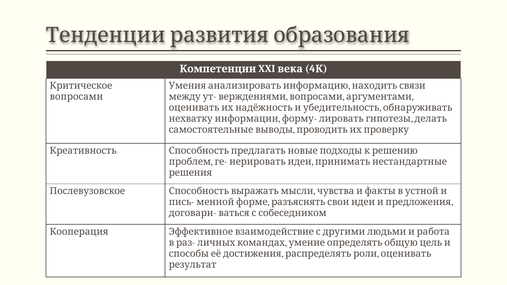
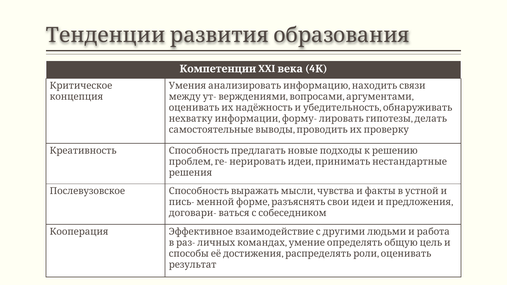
вопросами: вопросами -> концепция (76, 97)
